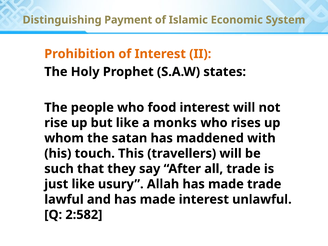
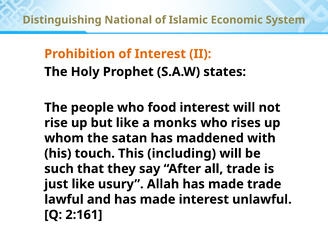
Payment: Payment -> National (128, 20)
travellers: travellers -> including (182, 153)
2:582: 2:582 -> 2:161 (84, 215)
